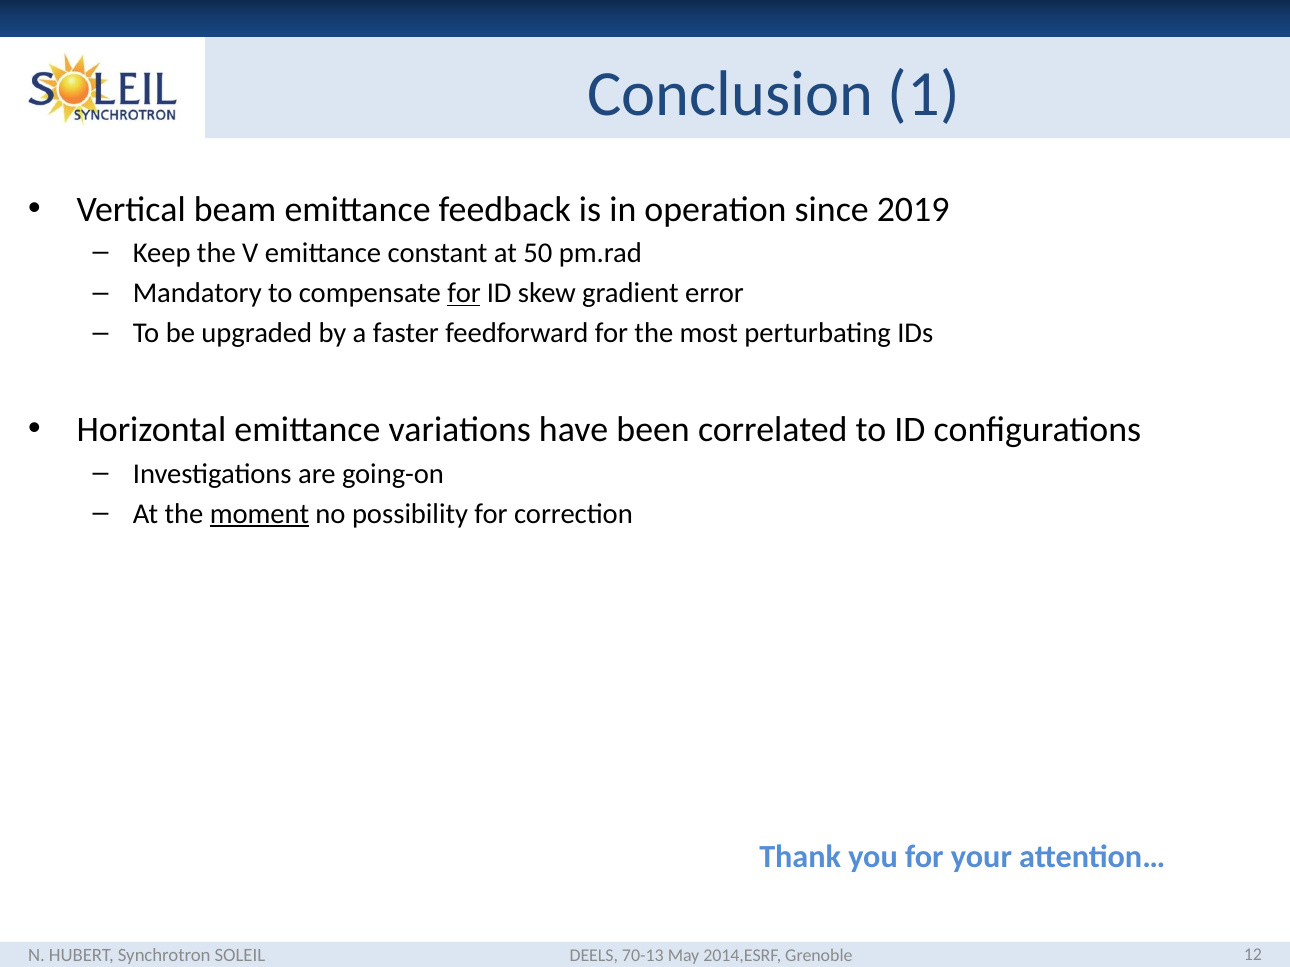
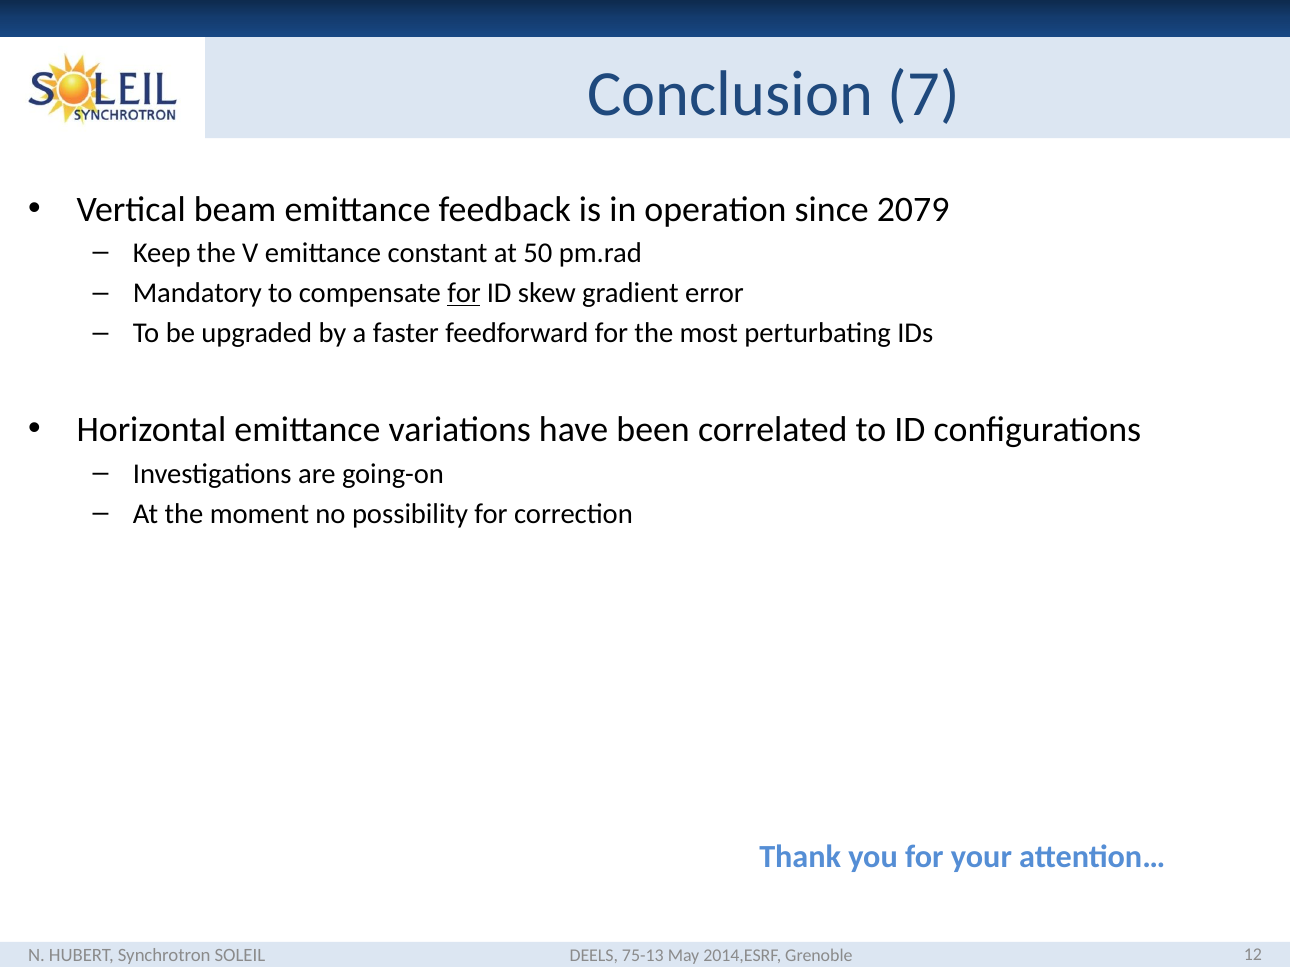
1: 1 -> 7 (924, 94)
2019: 2019 -> 2079 (913, 209)
moment underline: present -> none (260, 514)
70-13: 70-13 -> 75-13 (643, 956)
